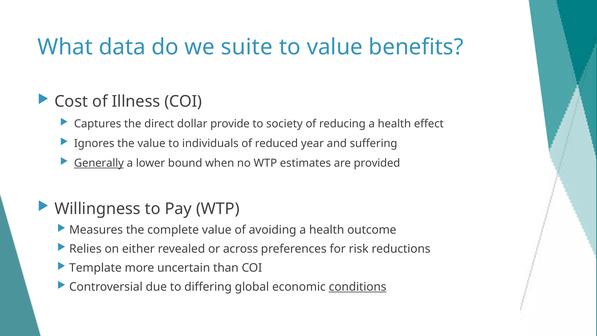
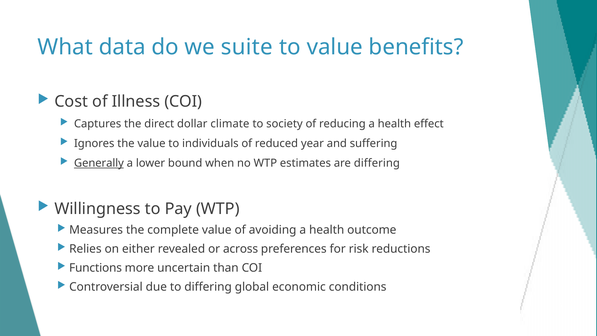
provide: provide -> climate (230, 124)
are provided: provided -> differing (377, 163)
Template: Template -> Functions (96, 268)
conditions underline: present -> none (358, 287)
